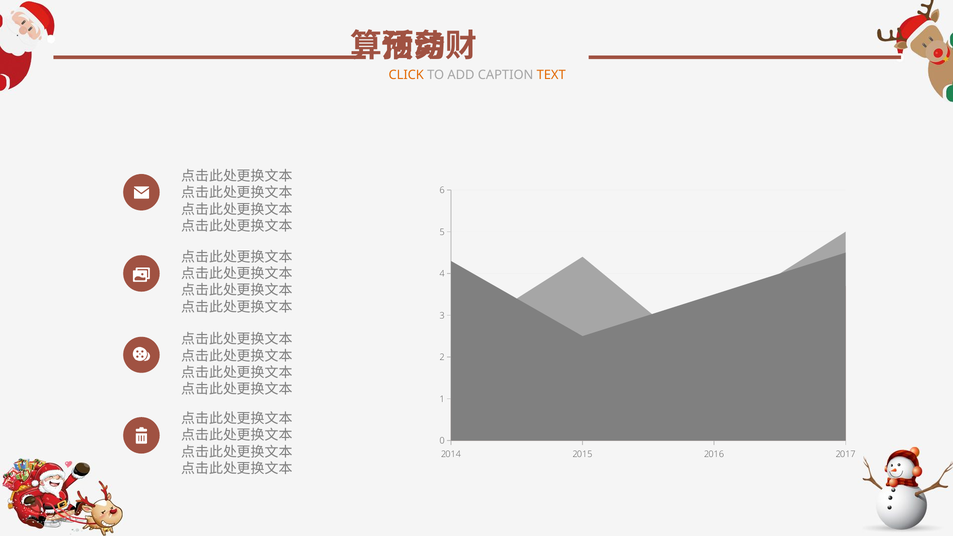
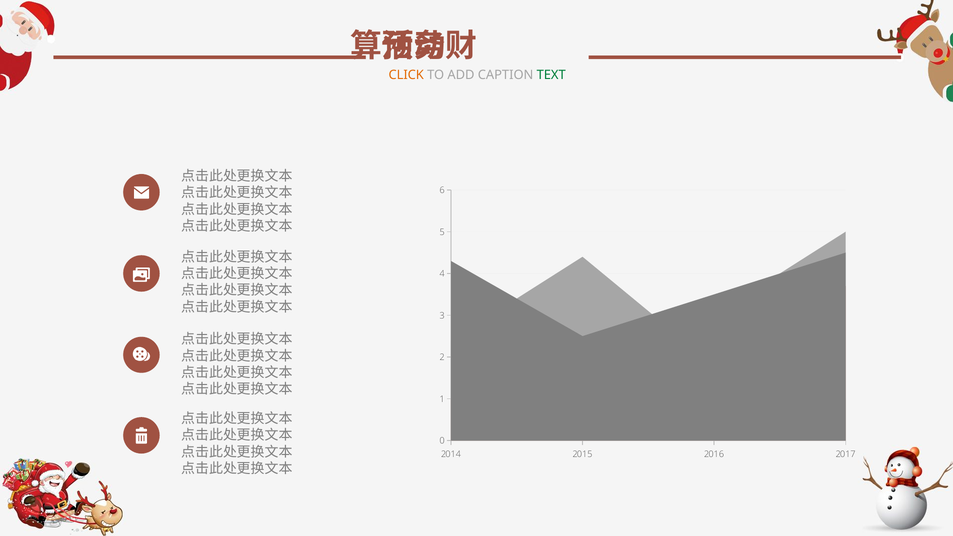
TEXT colour: orange -> green (551, 75)
